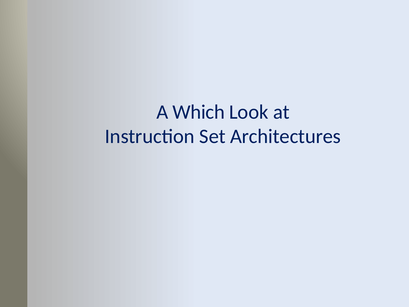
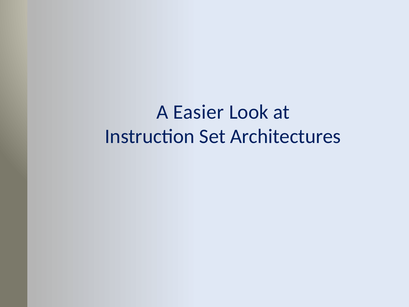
Which: Which -> Easier (199, 112)
